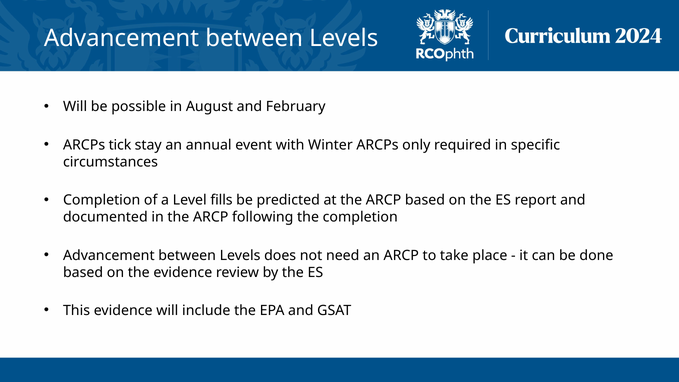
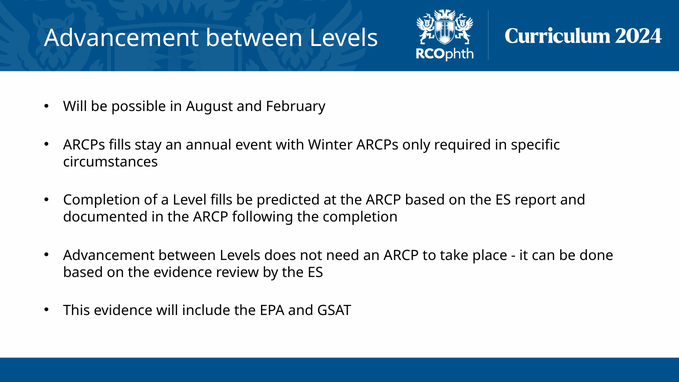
ARCPs tick: tick -> fills (120, 145)
